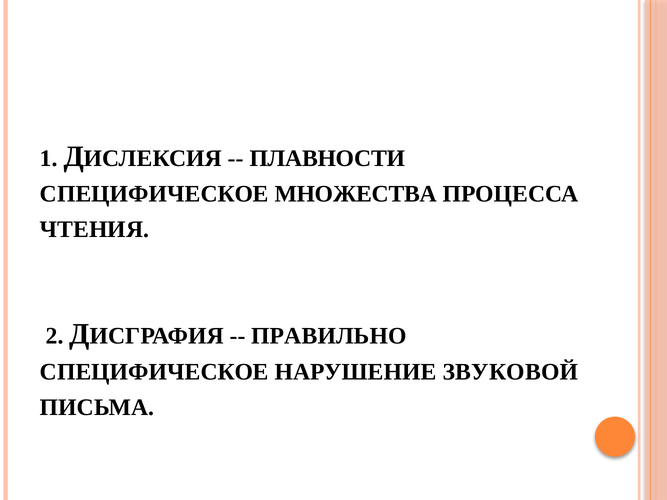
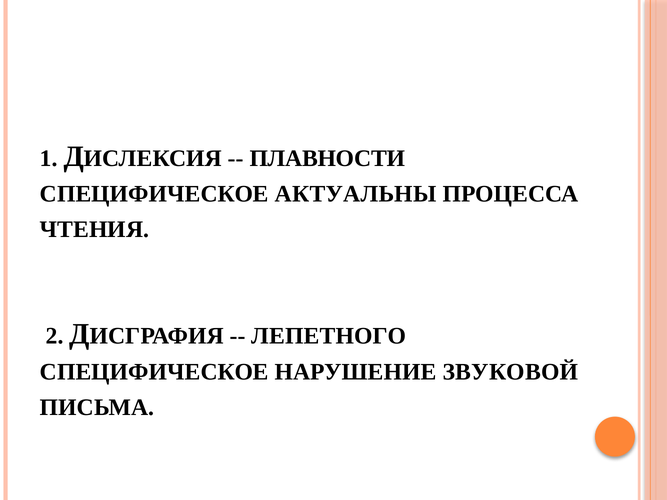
МНОЖЕСТВА: МНОЖЕСТВА -> АКТУАЛЬНЫ (356, 194)
ПРАВИЛЬНО: ПРАВИЛЬНО -> ЛЕПЕТНОГО (329, 336)
